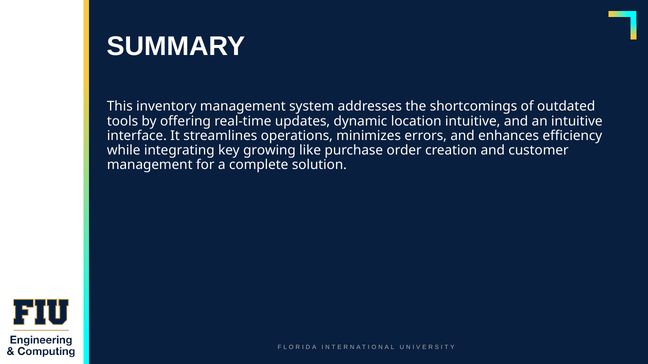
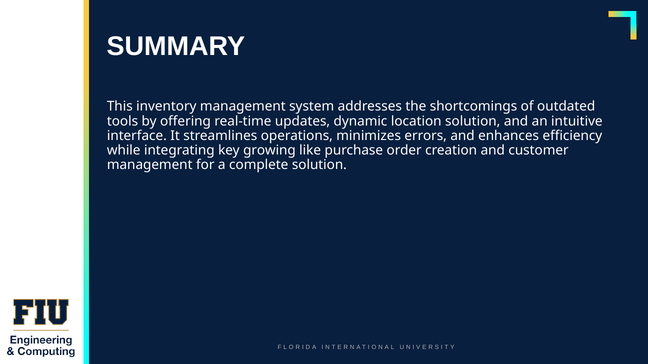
location intuitive: intuitive -> solution (473, 121)
